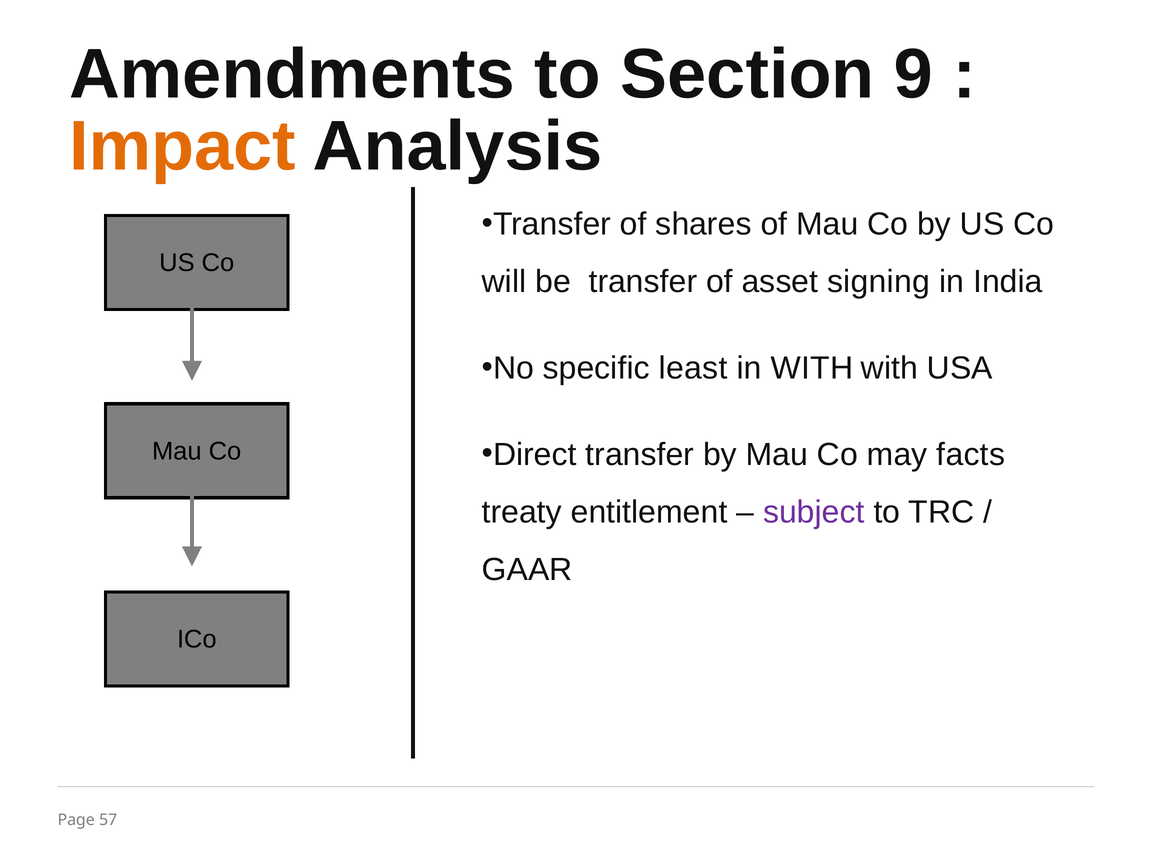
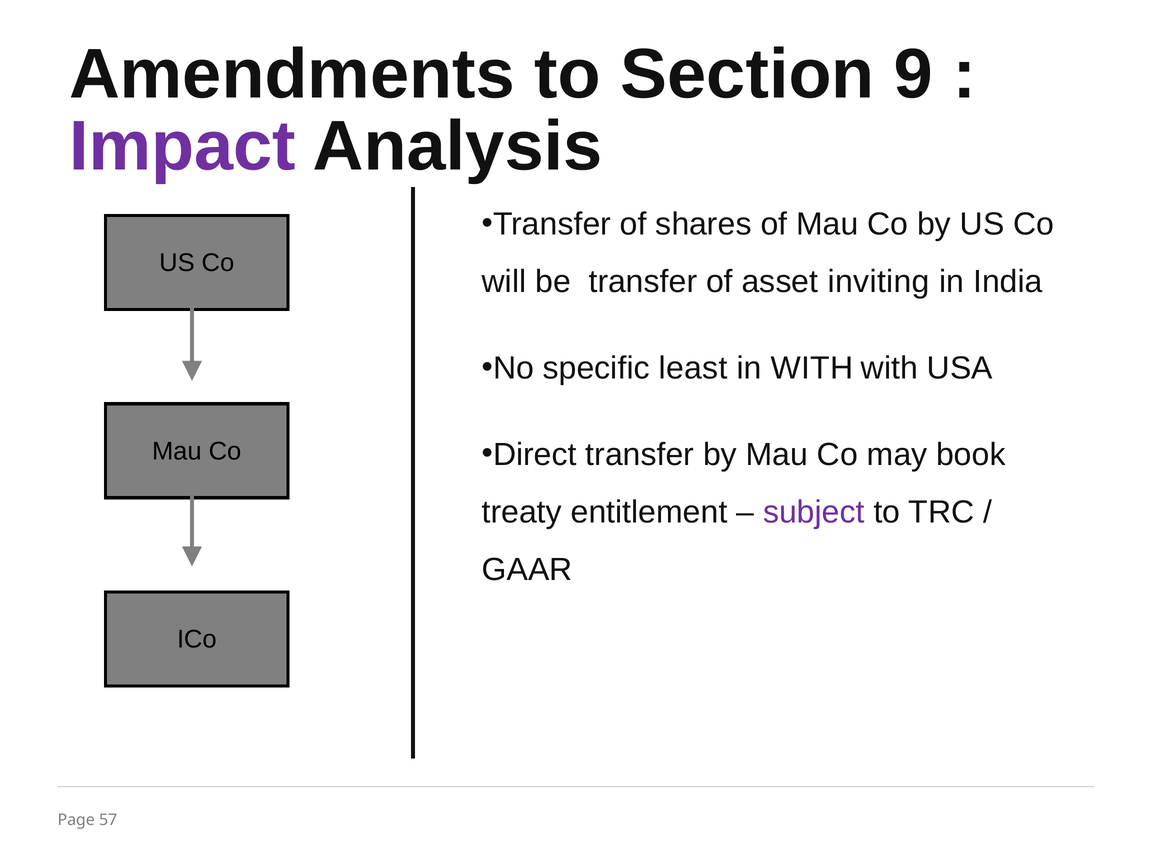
Impact colour: orange -> purple (182, 146)
signing: signing -> inviting (879, 282)
facts: facts -> book (971, 455)
